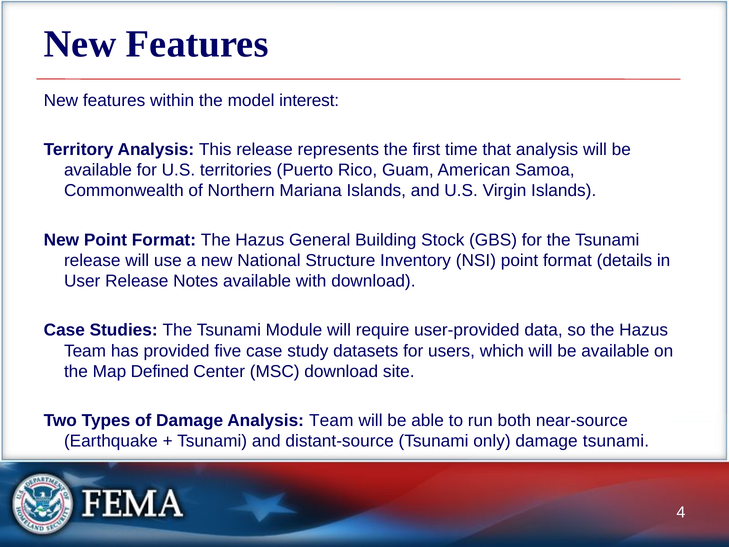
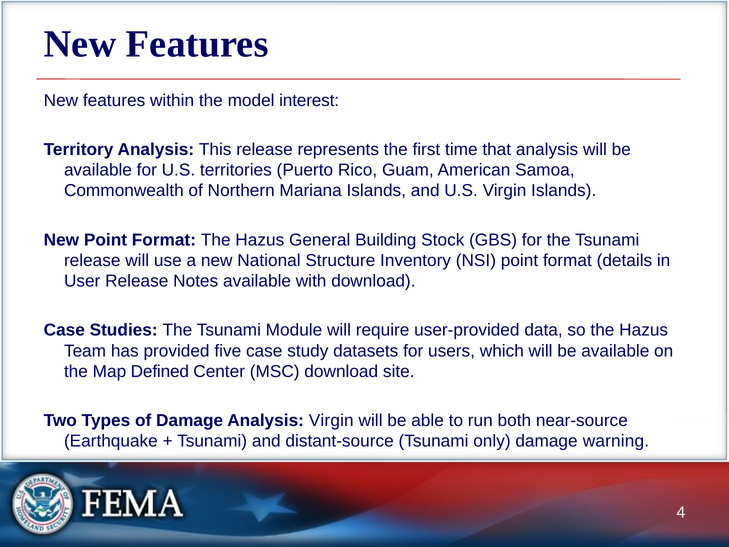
Analysis Team: Team -> Virgin (331, 420)
damage tsunami: tsunami -> warning (616, 441)
